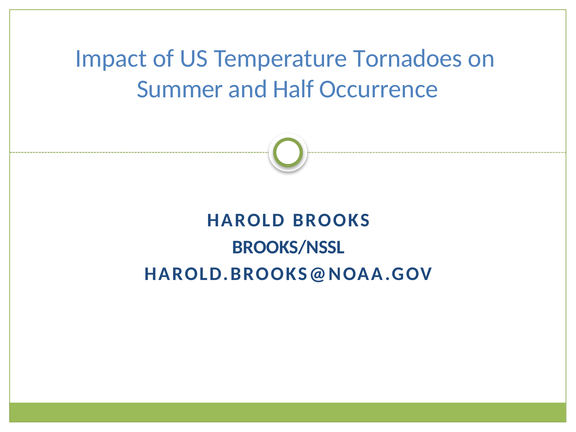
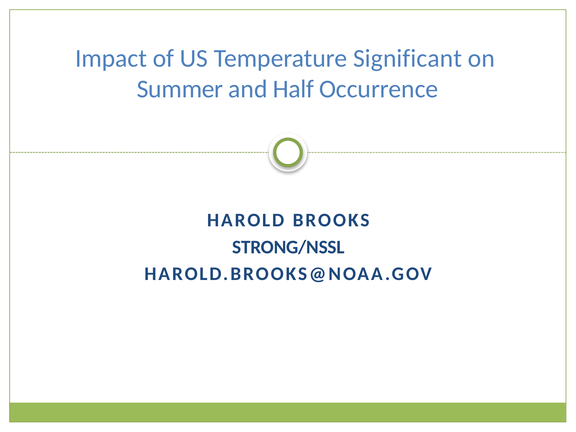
Tornadoes: Tornadoes -> Significant (408, 58)
BROOKS/NSSL: BROOKS/NSSL -> STRONG/NSSL (288, 247)
